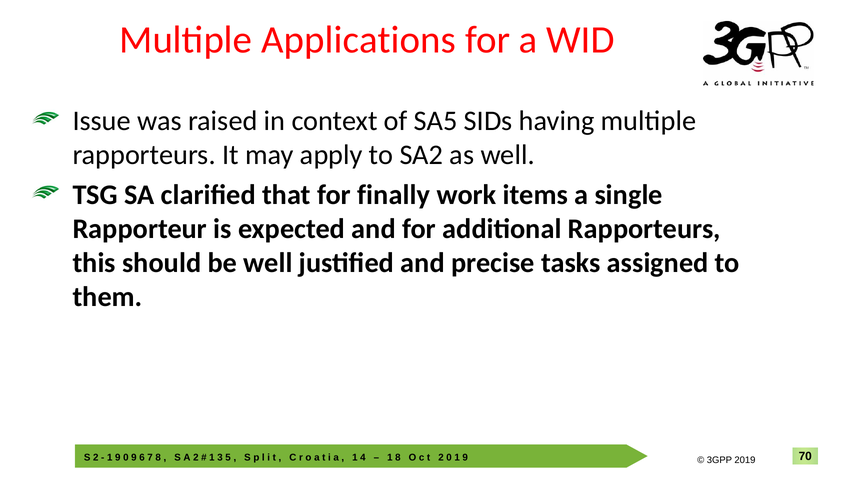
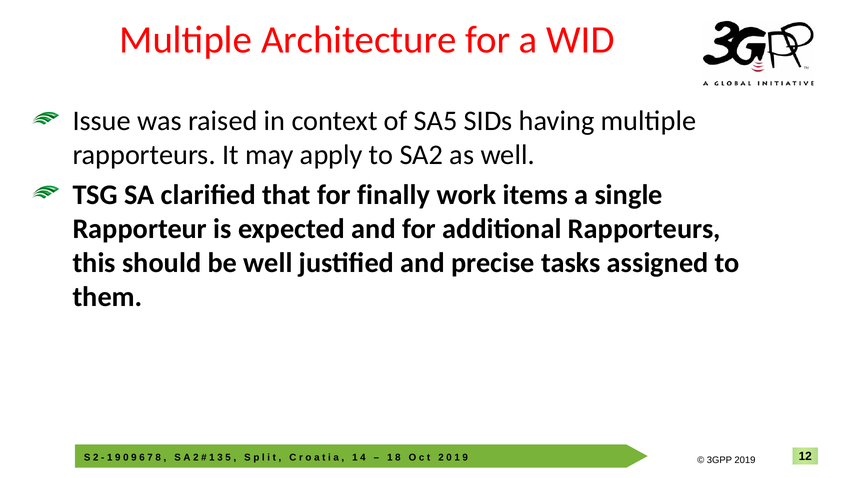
Applications: Applications -> Architecture (359, 40)
70: 70 -> 12 (805, 456)
